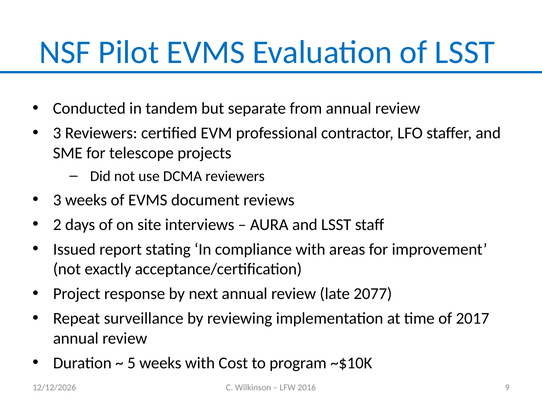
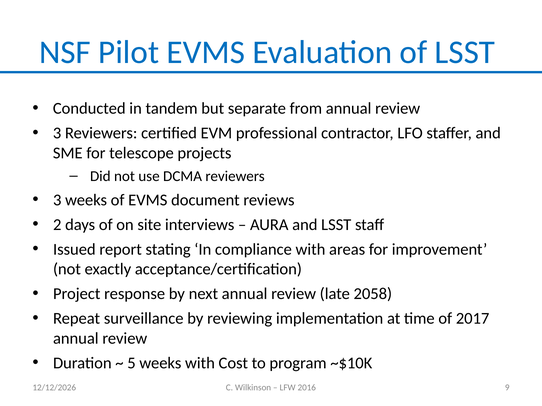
2077: 2077 -> 2058 (373, 294)
